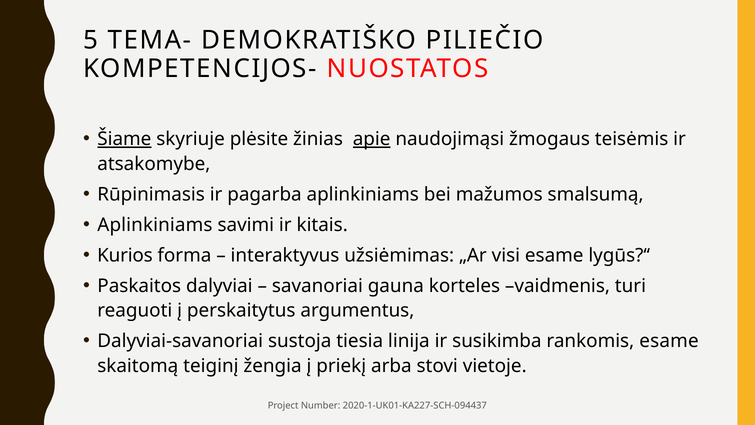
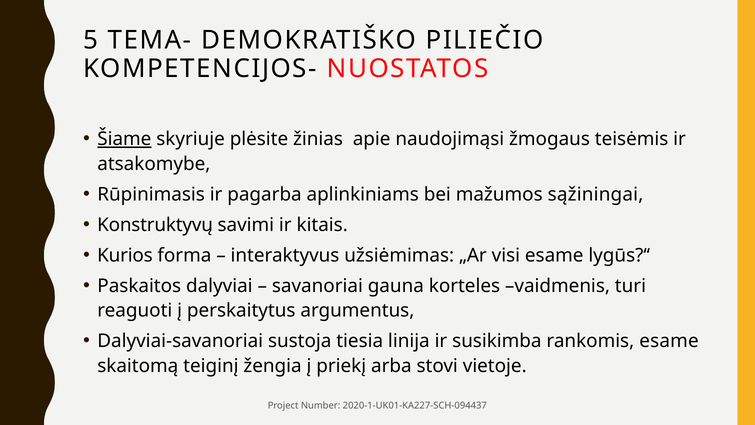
apie underline: present -> none (372, 139)
smalsumą: smalsumą -> sąžiningai (596, 194)
Aplinkiniams: Aplinkiniams -> Konstruktyvų (155, 225)
